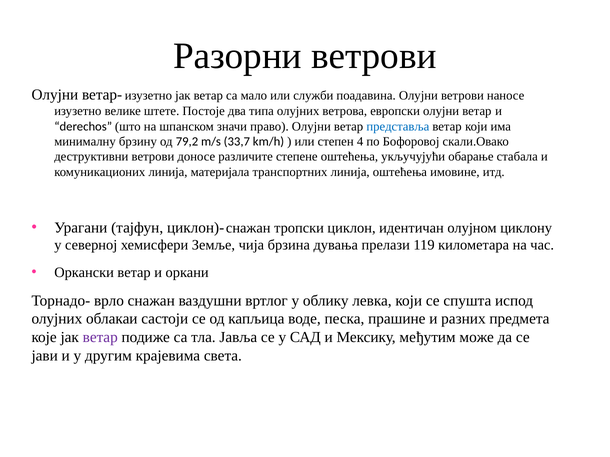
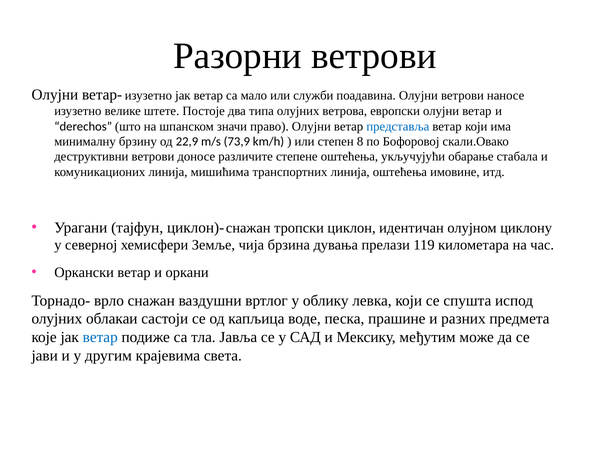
79,2: 79,2 -> 22,9 (187, 142)
33,7: 33,7 -> 73,9 (237, 142)
4: 4 -> 8 (360, 142)
материјала: материјала -> мишићима (220, 172)
ветар colour: purple -> blue (100, 338)
